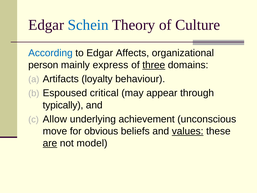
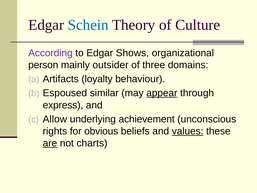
According colour: blue -> purple (50, 53)
Affects: Affects -> Shows (132, 53)
express: express -> outsider (111, 65)
three underline: present -> none (154, 65)
critical: critical -> similar (104, 93)
appear underline: none -> present (162, 93)
typically: typically -> express (63, 105)
move: move -> rights (55, 131)
model: model -> charts (92, 143)
